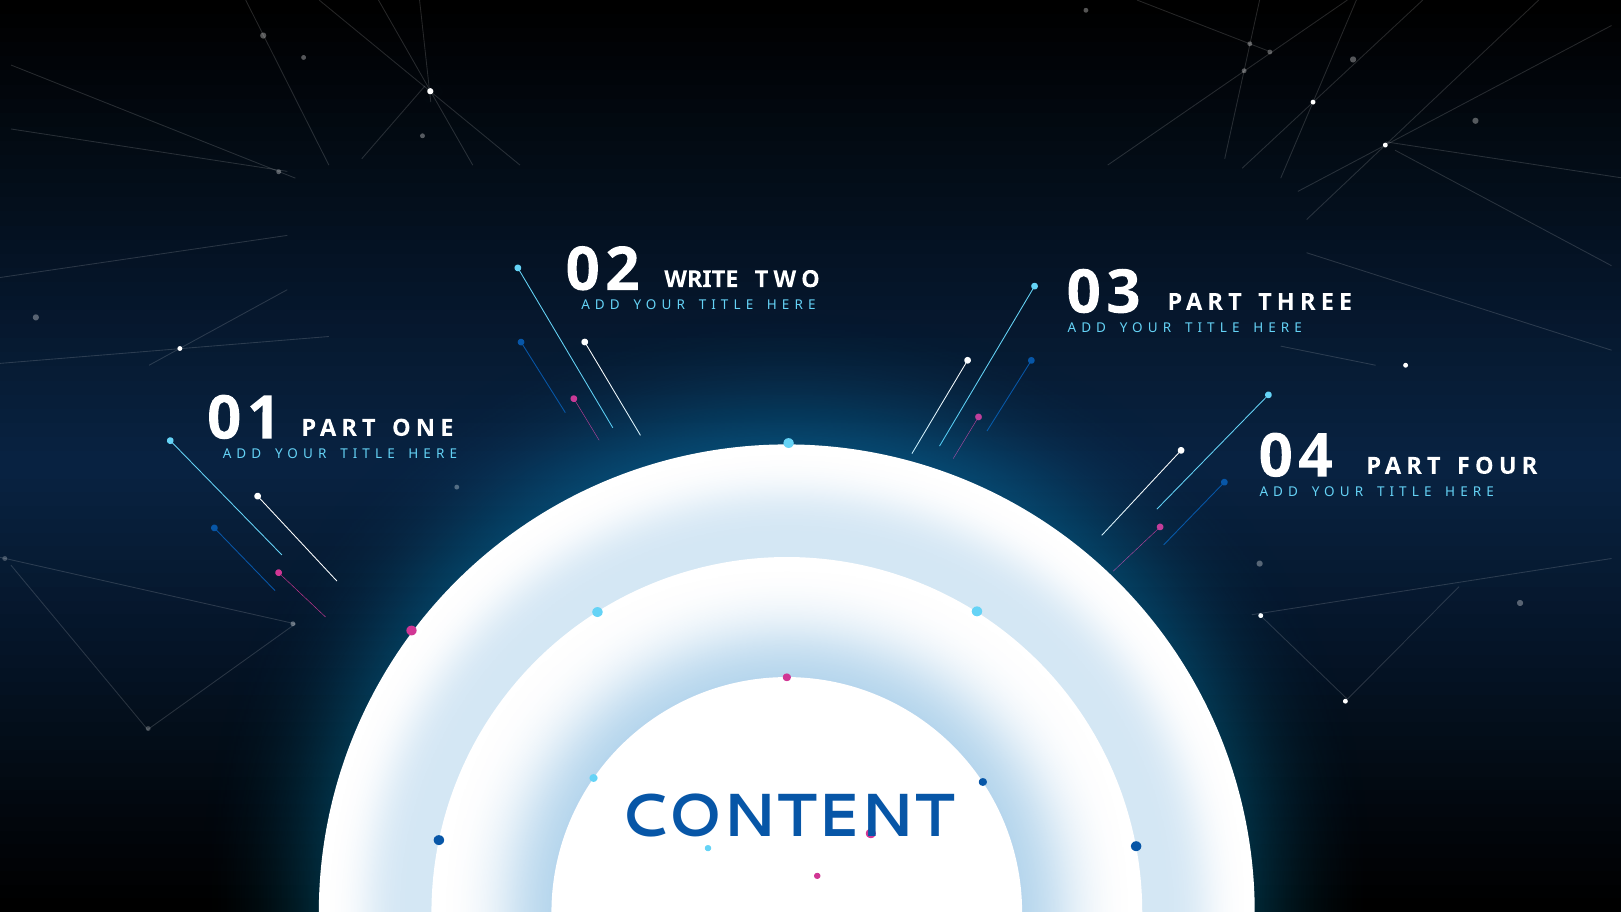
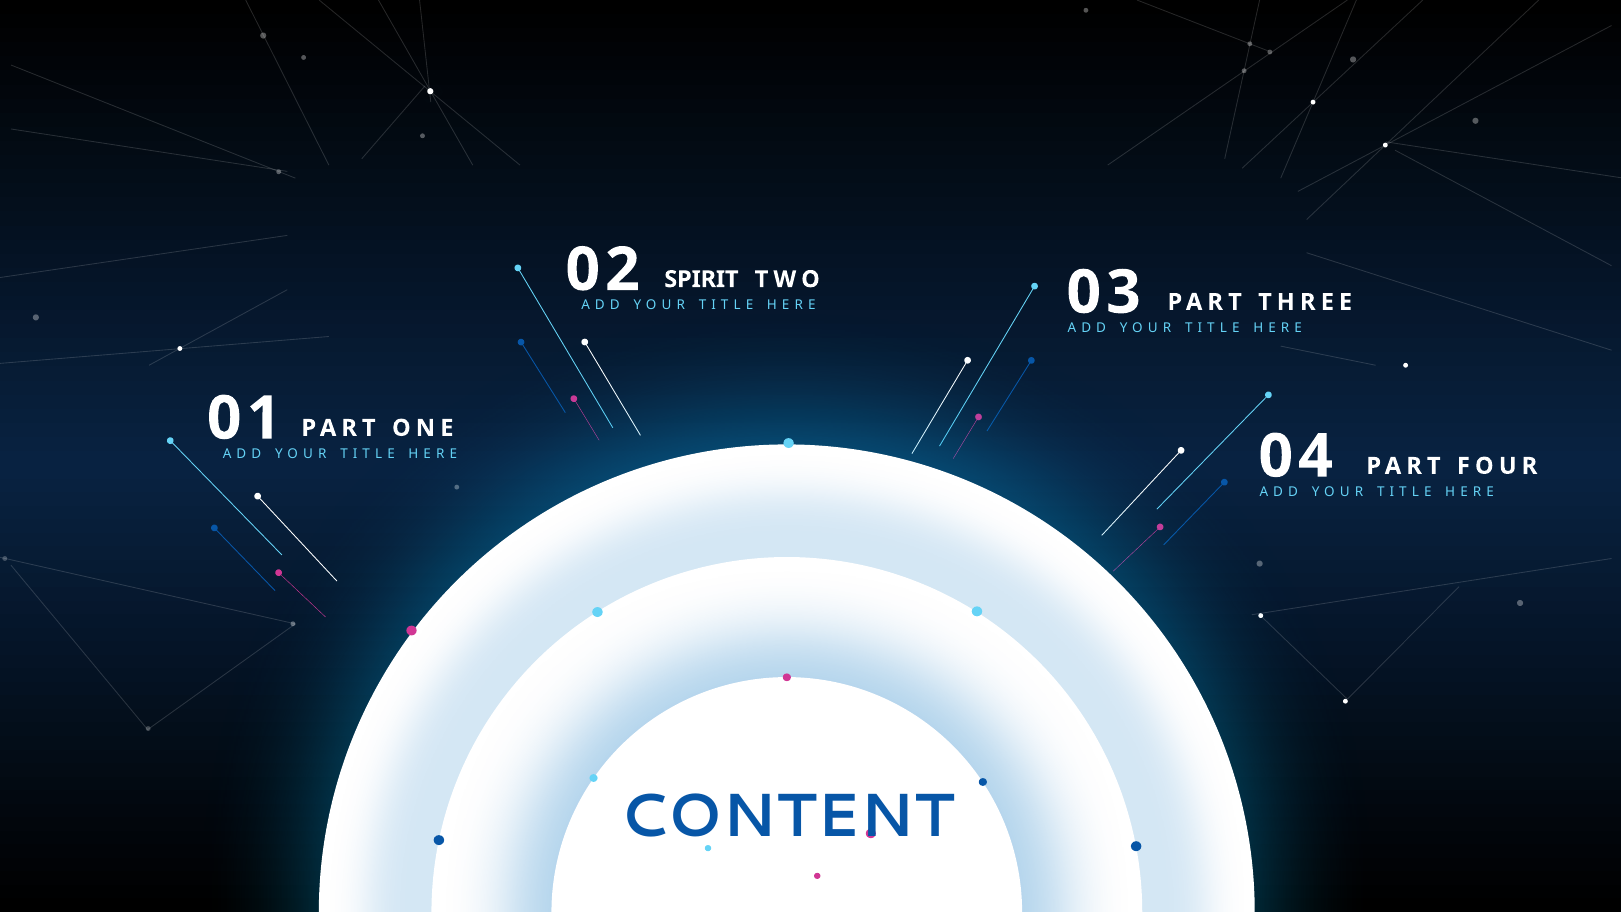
WRITE: WRITE -> SPIRIT (701, 279)
